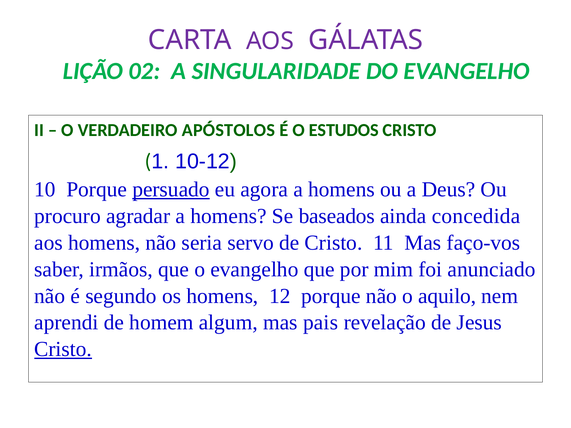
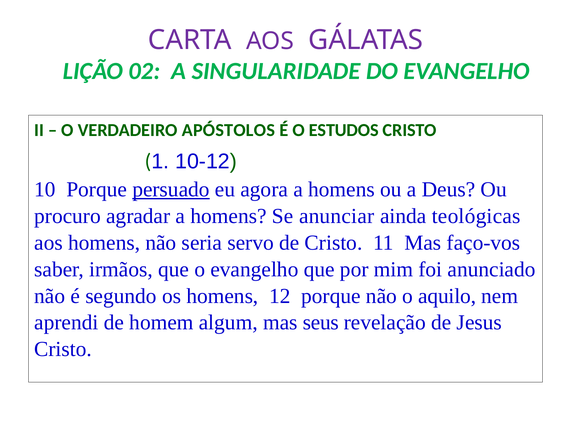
baseados: baseados -> anunciar (337, 216)
concedida: concedida -> teológicas (476, 216)
pais: pais -> seus (321, 323)
Cristo underline: present -> none (63, 349)
